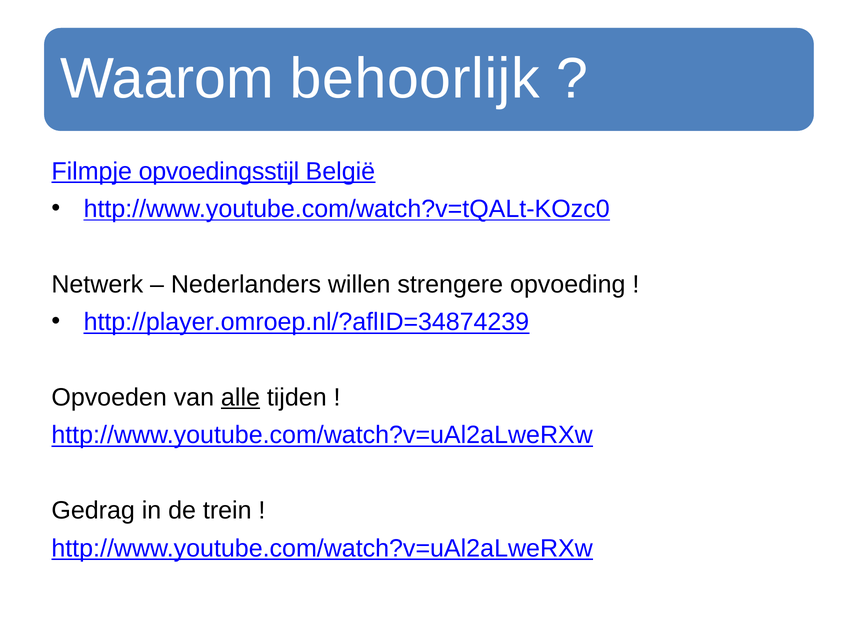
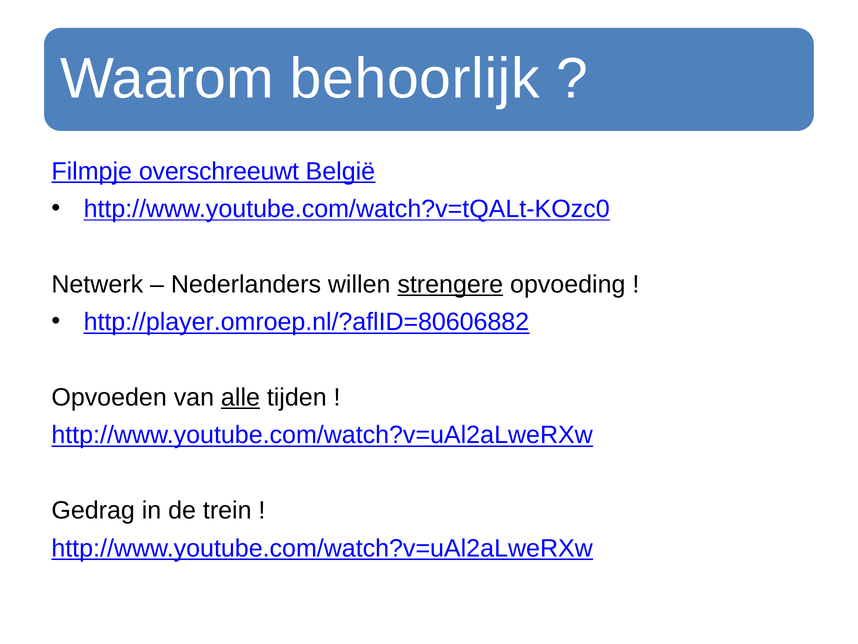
opvoedingsstijl: opvoedingsstijl -> overschreeuwt (219, 171)
strengere underline: none -> present (450, 284)
http://player.omroep.nl/?aflID=34874239: http://player.omroep.nl/?aflID=34874239 -> http://player.omroep.nl/?aflID=80606882 (306, 322)
